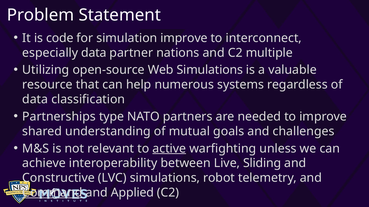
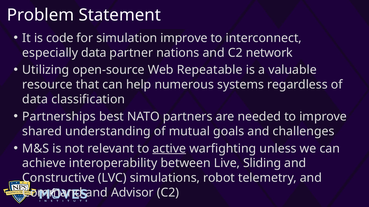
multiple: multiple -> network (269, 53)
Web Simulations: Simulations -> Repeatable (210, 70)
type: type -> best (112, 117)
Command underline: present -> none (52, 193)
Applied: Applied -> Advisor (132, 193)
